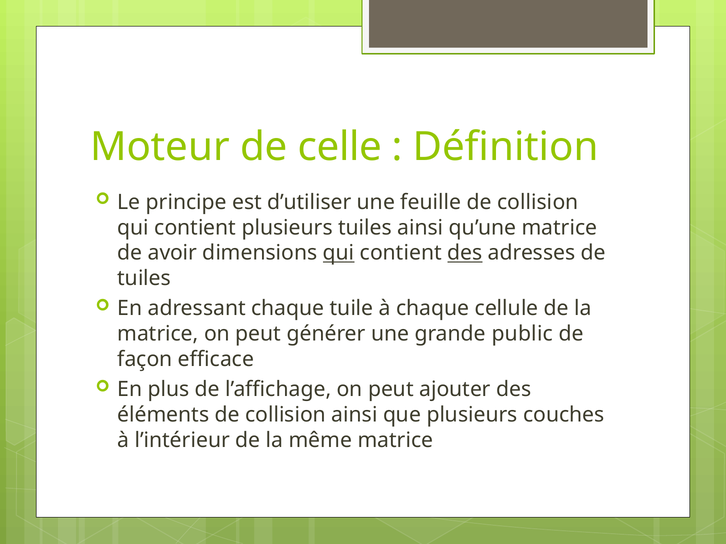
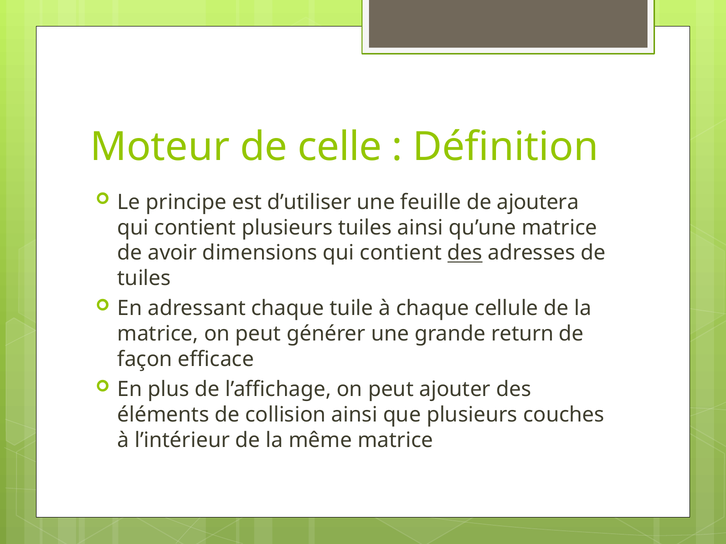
feuille de collision: collision -> ajoutera (538, 202)
qui underline: present -> none (339, 253)
public: public -> return (523, 334)
